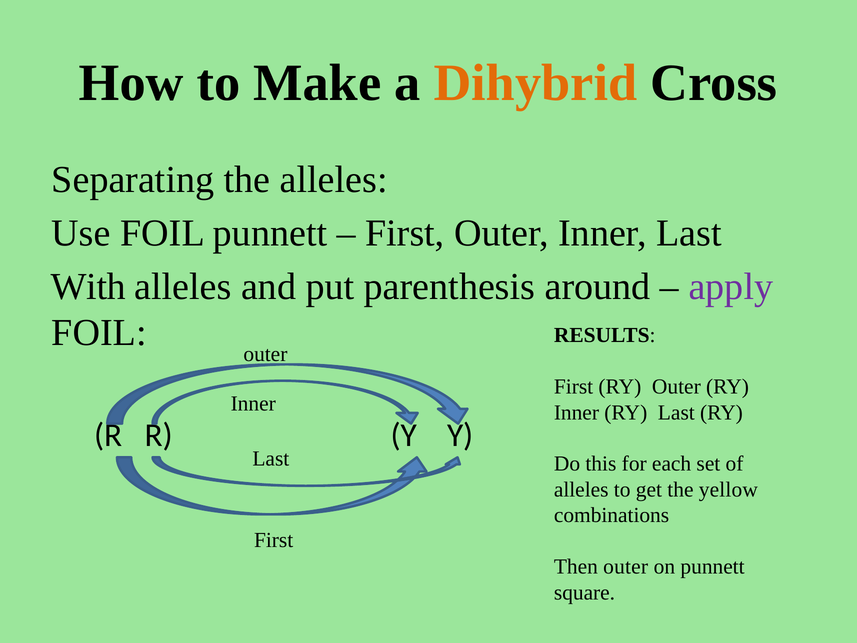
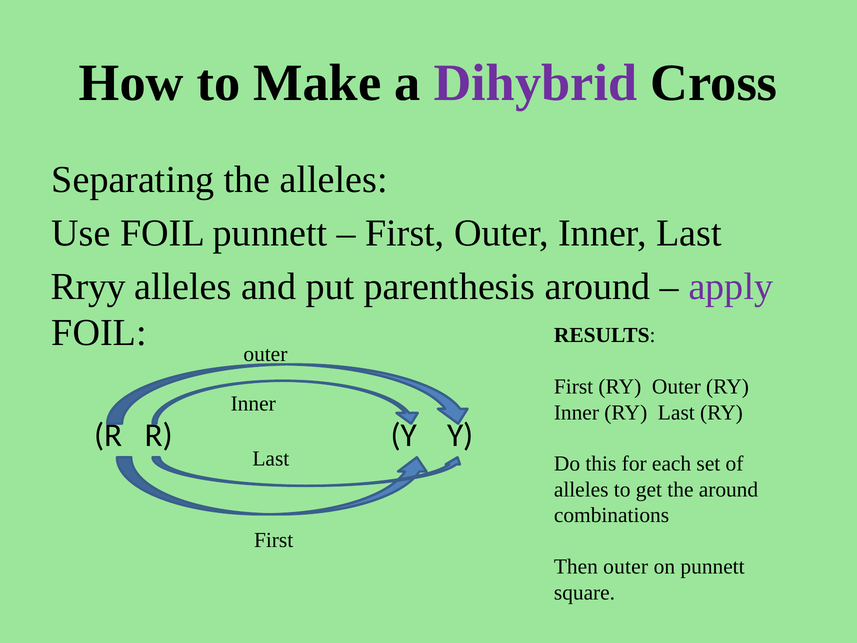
Dihybrid colour: orange -> purple (535, 83)
With: With -> Rryy (88, 287)
the yellow: yellow -> around (728, 489)
